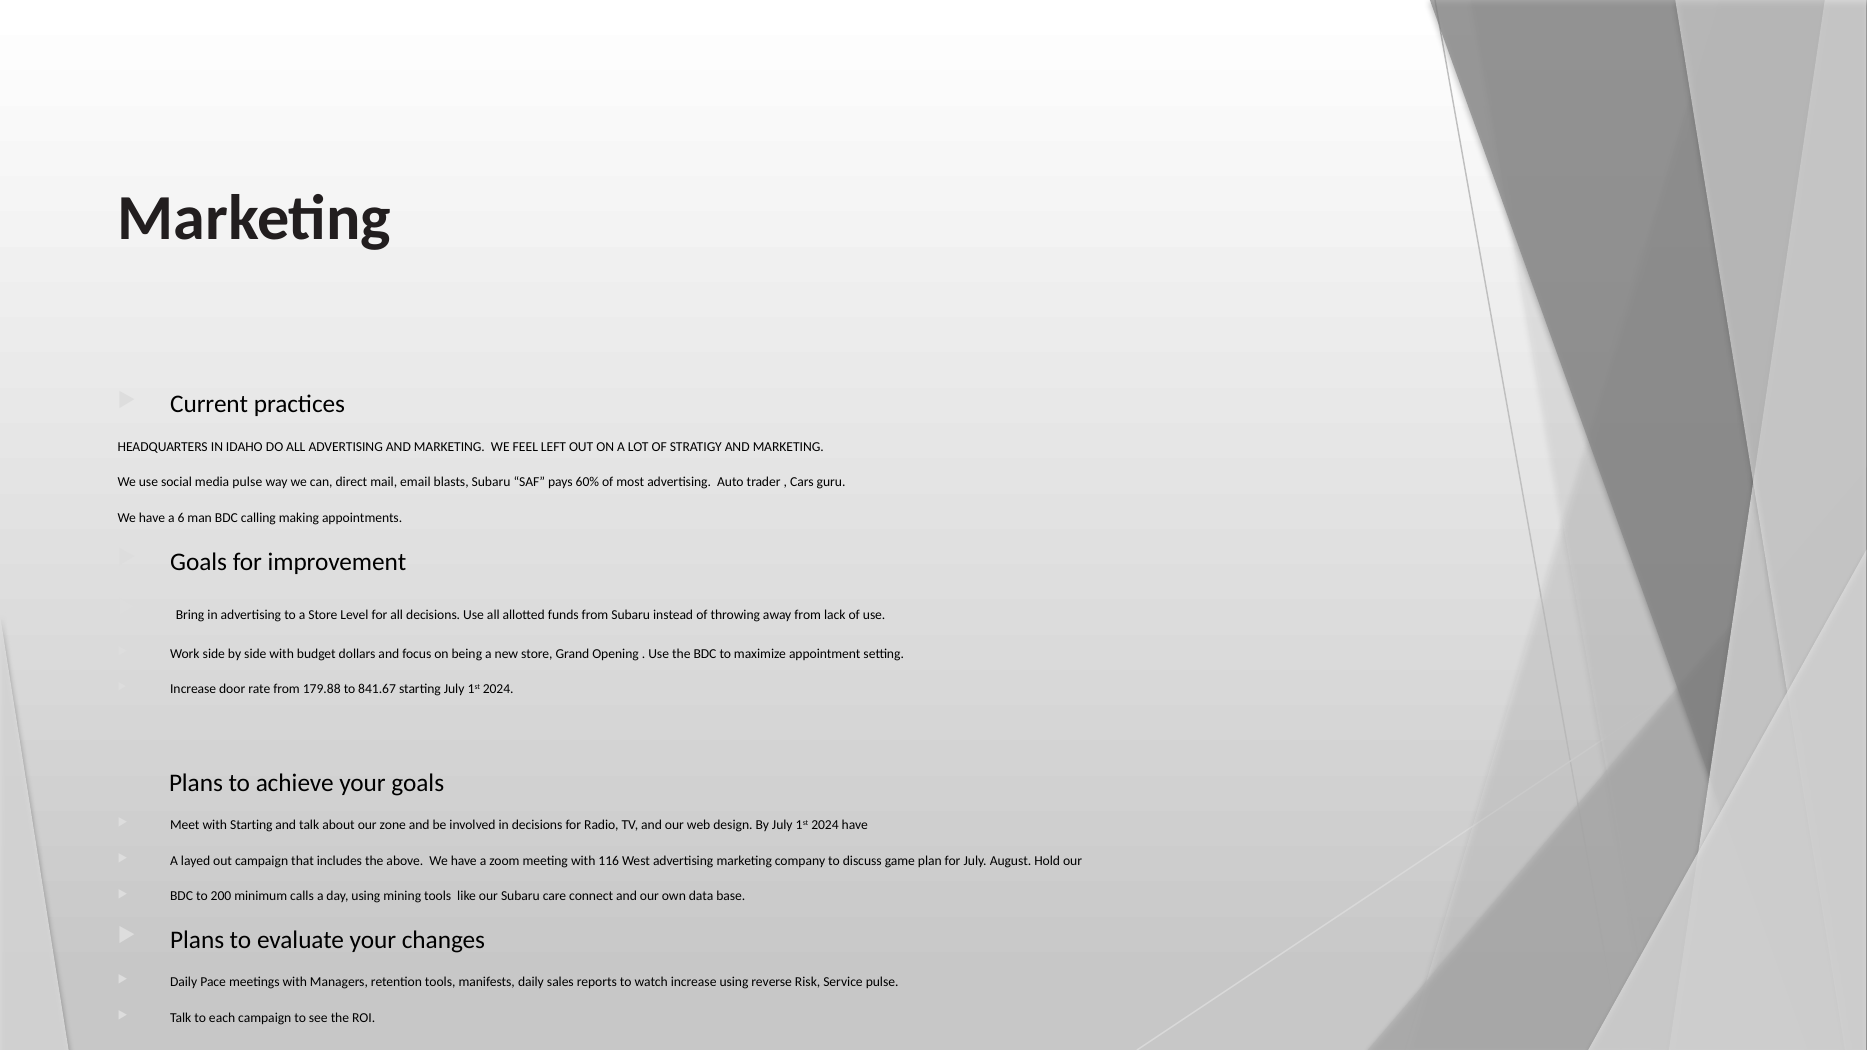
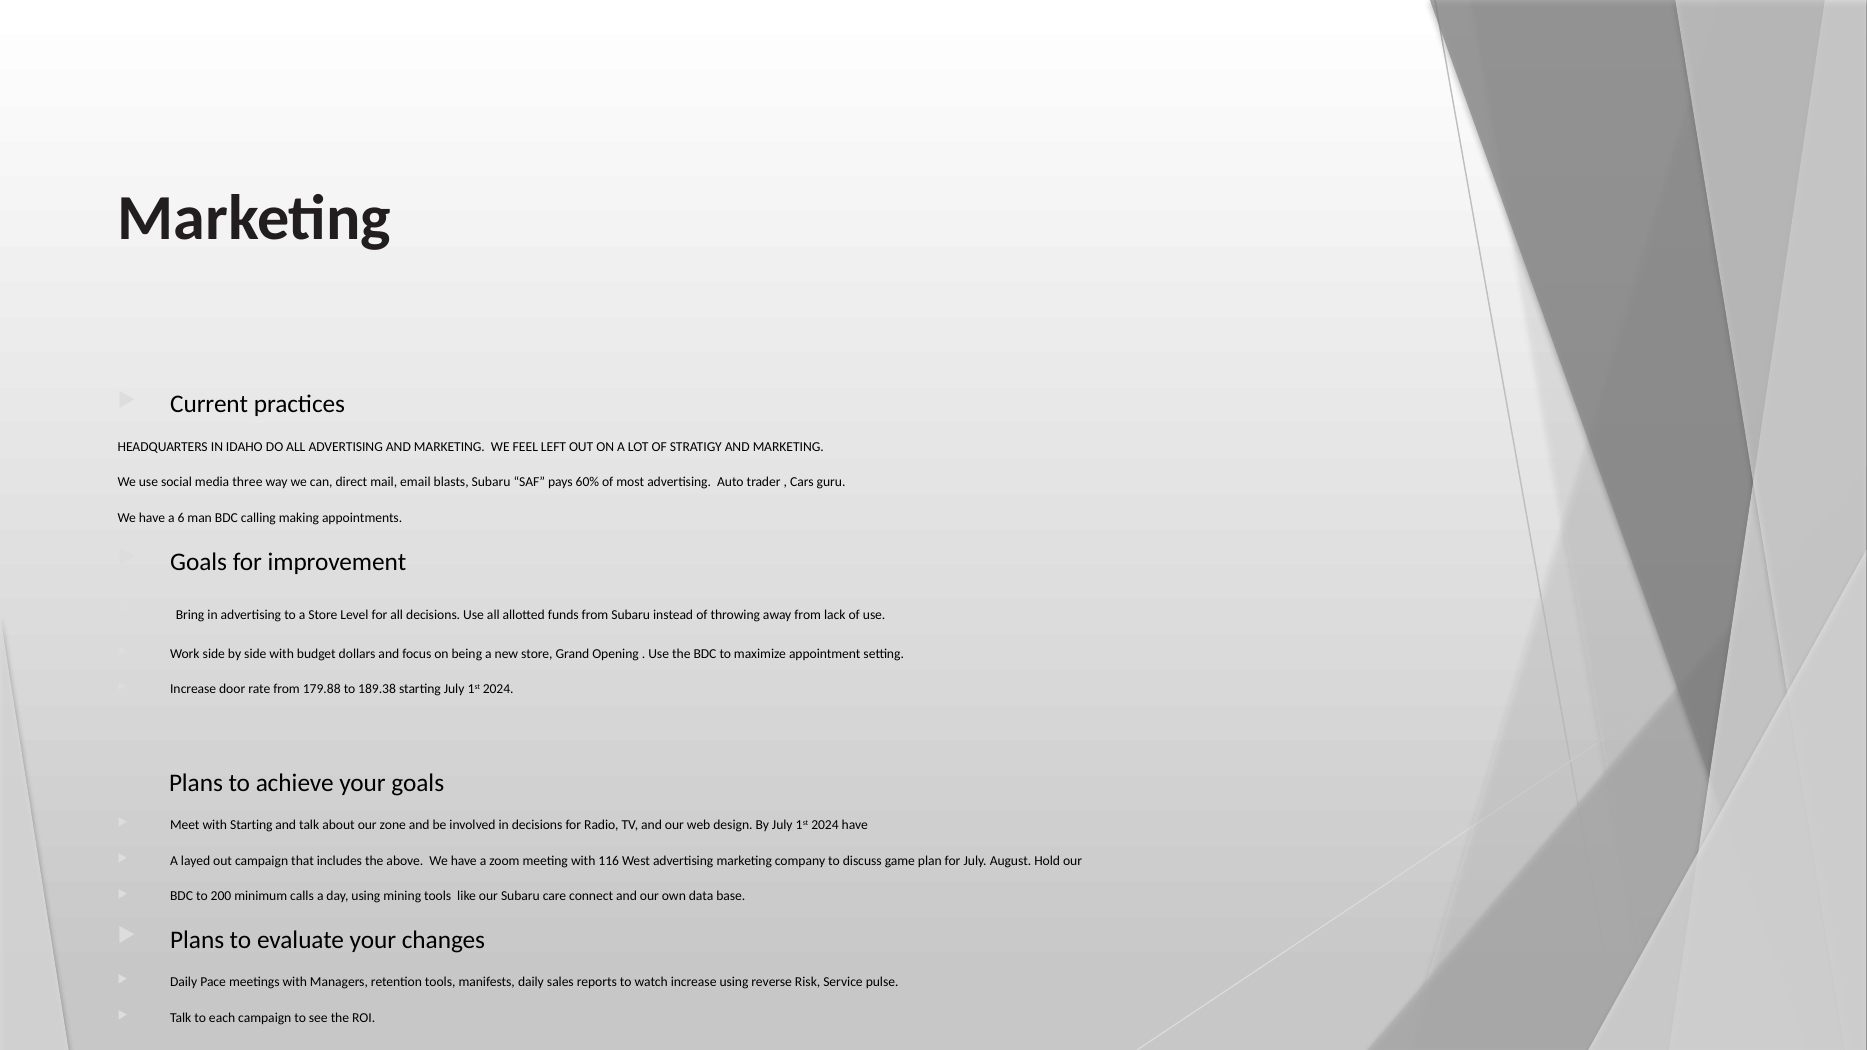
media pulse: pulse -> three (247, 482)
841.67: 841.67 -> 189.38 (377, 689)
